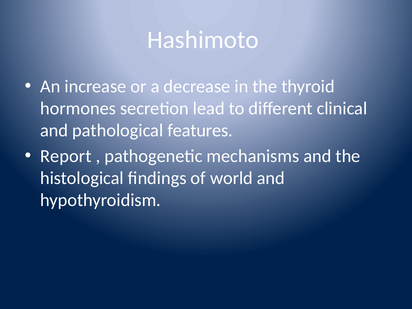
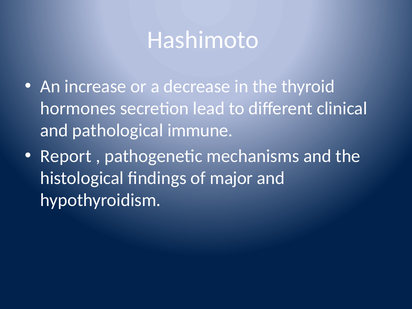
features: features -> immune (200, 130)
world: world -> major (231, 178)
